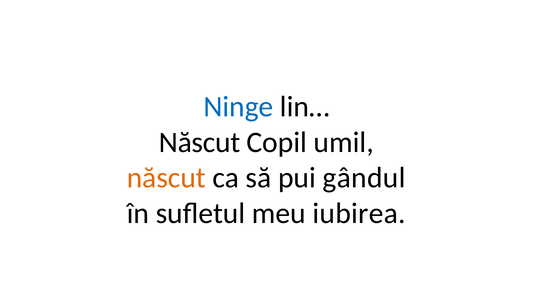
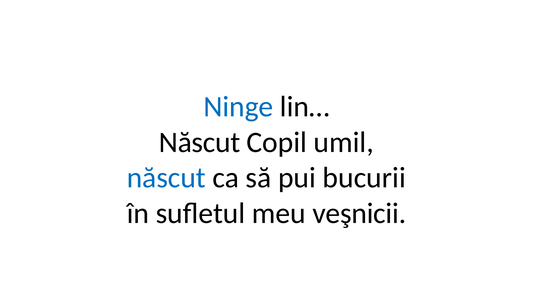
născut colour: orange -> blue (166, 178)
gândul: gândul -> bucurii (364, 178)
iubirea: iubirea -> veşnicii (359, 213)
